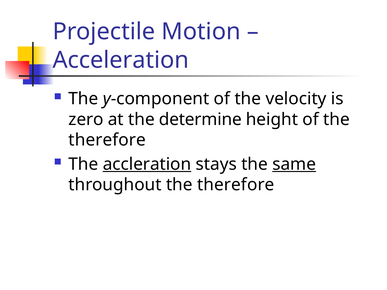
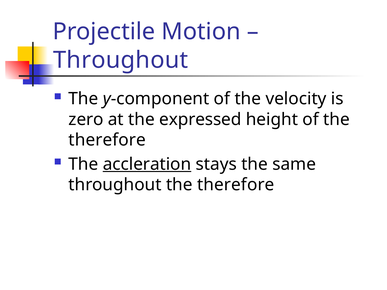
Acceleration: Acceleration -> Throughout (121, 60)
determine: determine -> expressed (200, 120)
same underline: present -> none (294, 164)
